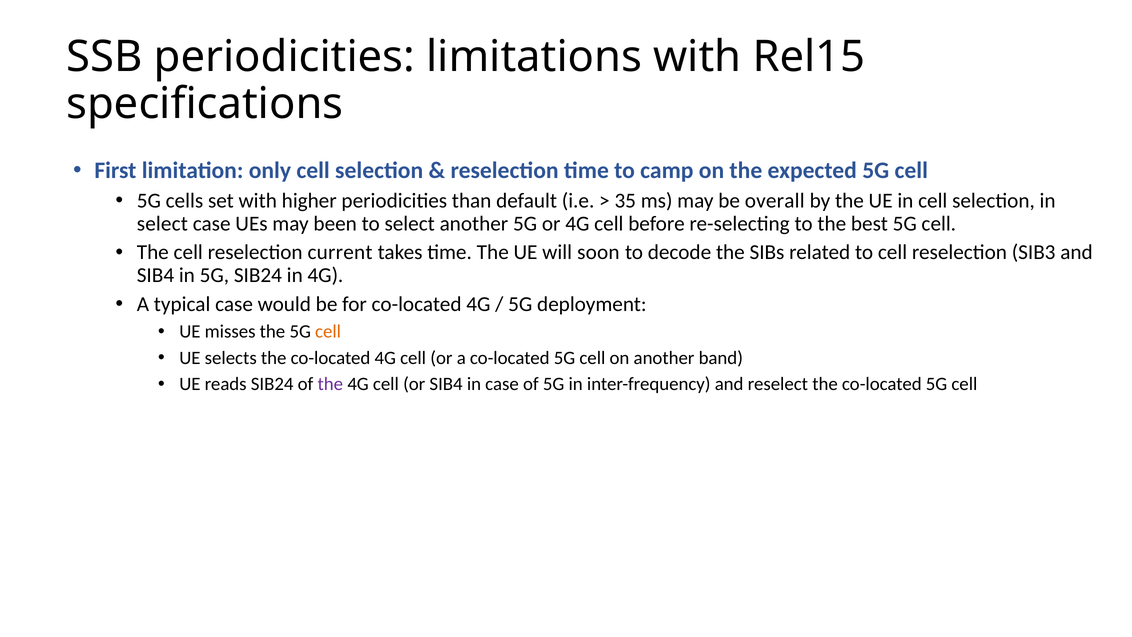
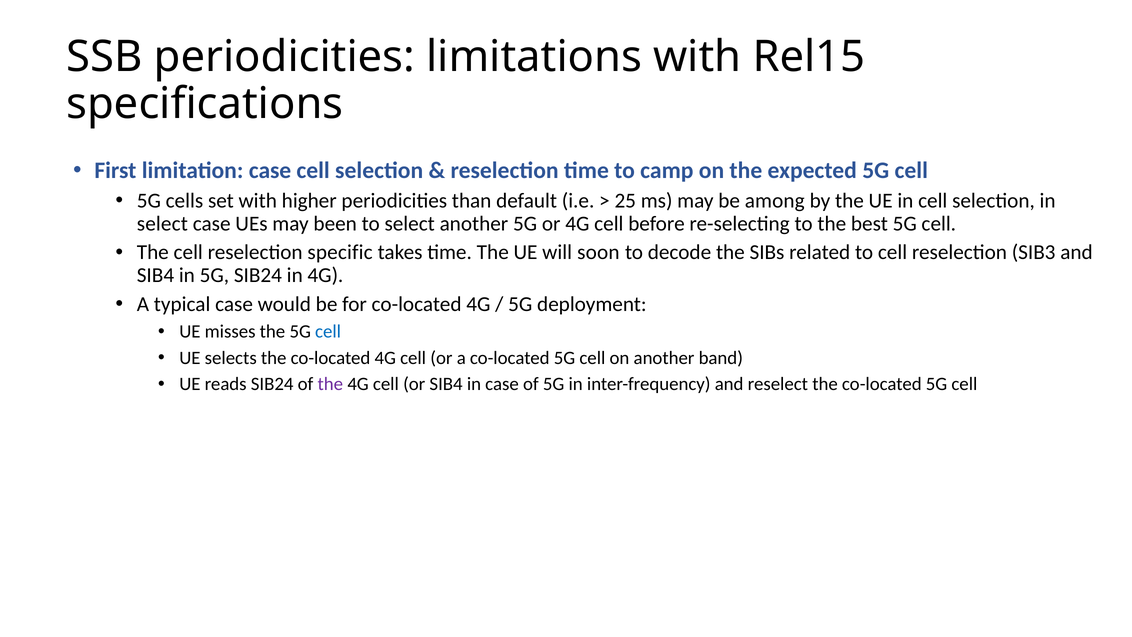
limitation only: only -> case (270, 171)
35: 35 -> 25 (625, 201)
overall: overall -> among (775, 201)
current: current -> specific (340, 252)
cell colour: orange -> blue (328, 332)
